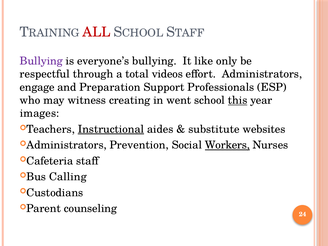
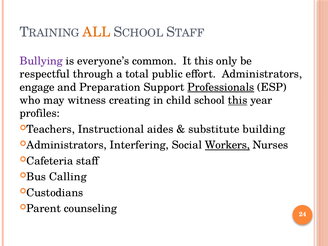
ALL colour: red -> orange (96, 32)
everyone’s bullying: bullying -> common (154, 61)
It like: like -> this (204, 61)
videos: videos -> public (167, 74)
Professionals underline: none -> present (221, 87)
went: went -> child (179, 100)
images: images -> profiles (40, 113)
Instructional underline: present -> none (111, 129)
websites: websites -> building (264, 129)
Prevention: Prevention -> Interfering (139, 145)
